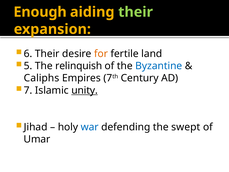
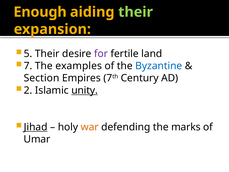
6: 6 -> 5 (28, 54)
for colour: orange -> purple (101, 54)
5: 5 -> 7 (28, 66)
relinquish: relinquish -> examples (79, 66)
Caliphs: Caliphs -> Section (42, 78)
7: 7 -> 2 (28, 90)
Jihad underline: none -> present (36, 127)
war colour: blue -> orange (90, 127)
swept: swept -> marks (186, 127)
